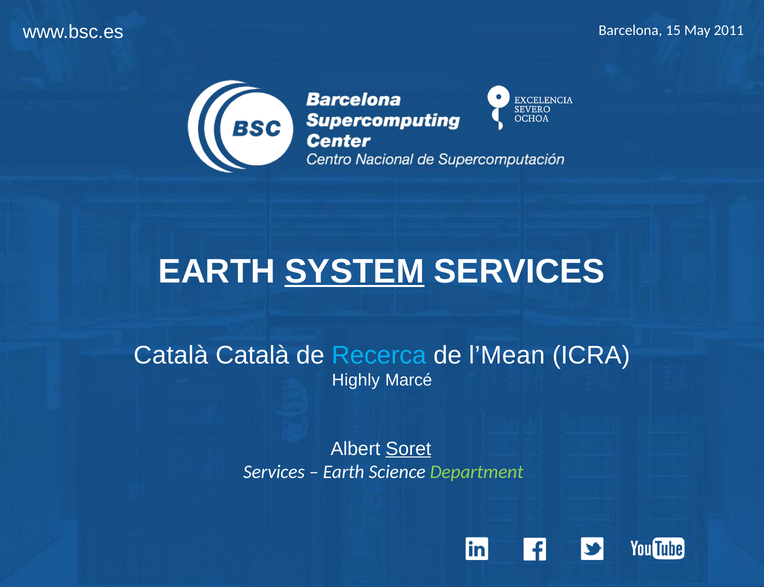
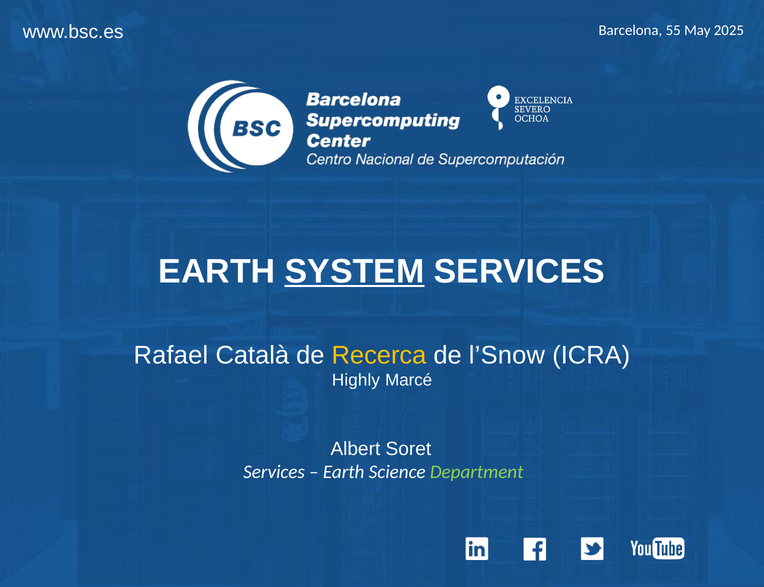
15: 15 -> 55 (673, 30)
2011: 2011 -> 2025 (729, 30)
Català: Català -> Rafael (171, 355)
Recerca colour: light blue -> yellow (379, 355)
l’Mean: l’Mean -> l’Snow (507, 355)
Soret underline: present -> none (408, 449)
